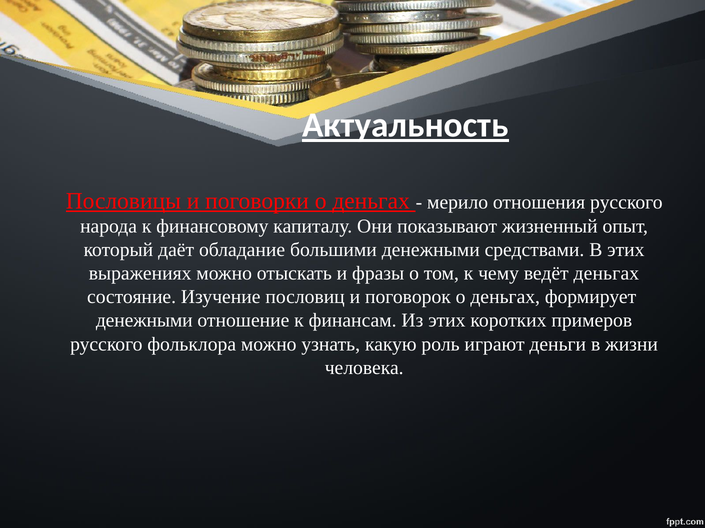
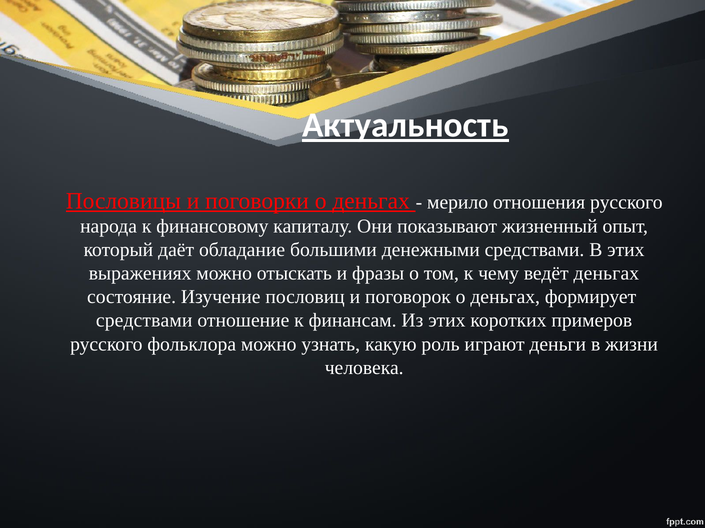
денежными: денежными -> средствами (144, 321)
